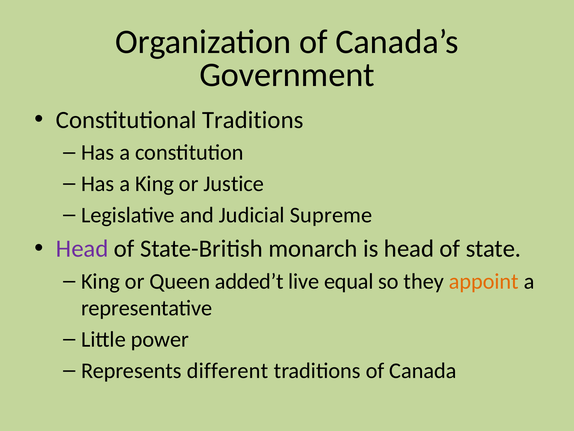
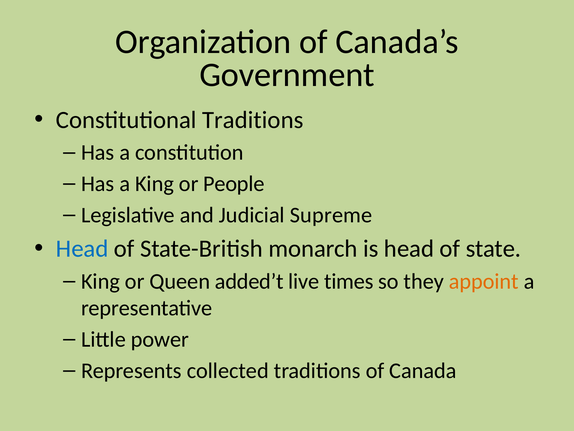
Justice: Justice -> People (234, 184)
Head colour: purple -> blue (82, 248)
equal: equal -> times (349, 281)
different: different -> collected (228, 370)
